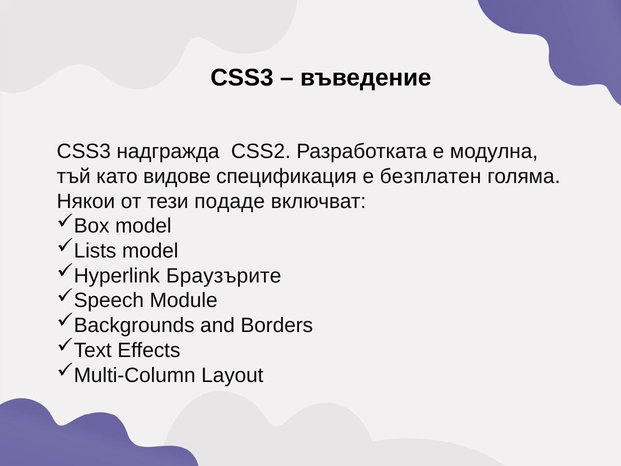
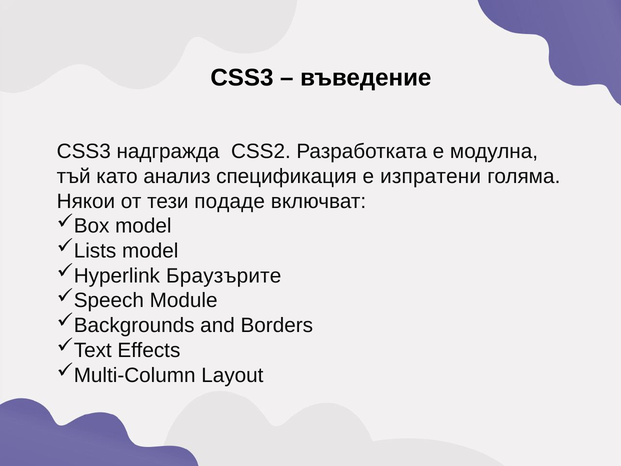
видове: видове -> анализ (177, 176)
безплатен: безплатен -> изпратени (431, 176)
